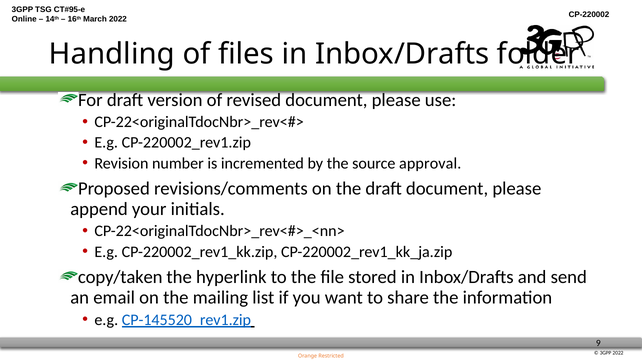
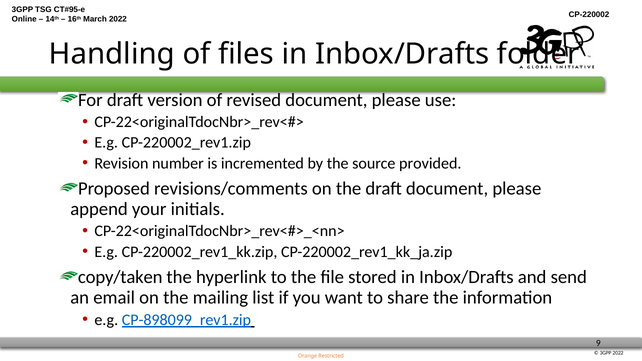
approval: approval -> provided (430, 163)
CP-145520_rev1.zip: CP-145520_rev1.zip -> CP-898099_rev1.zip (186, 320)
